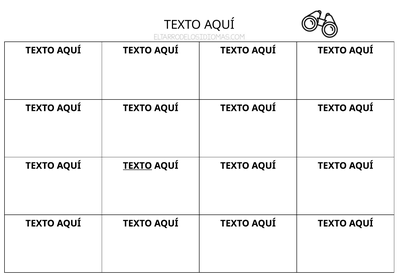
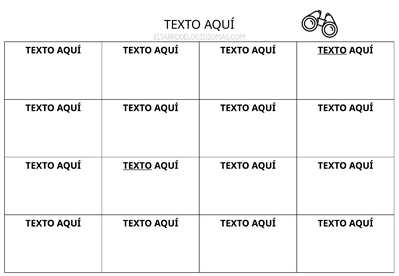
TEXTO underline: none -> present (332, 50)
